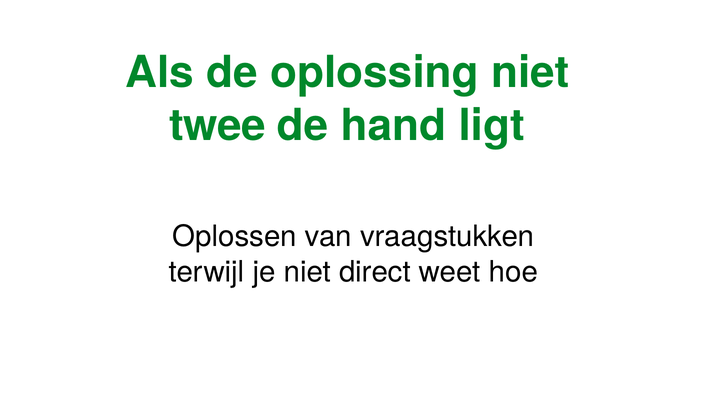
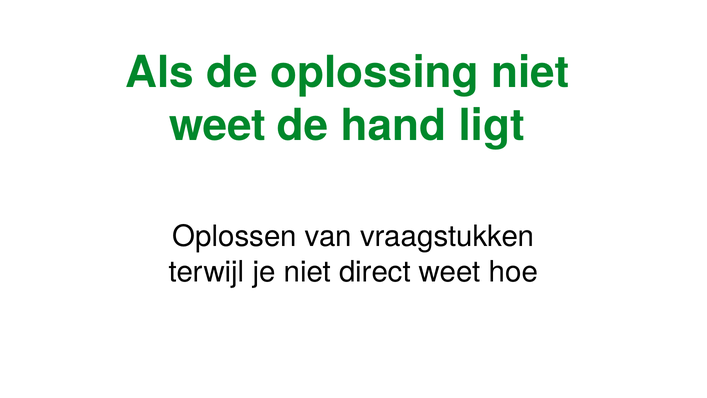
twee: twee -> weet (217, 126)
